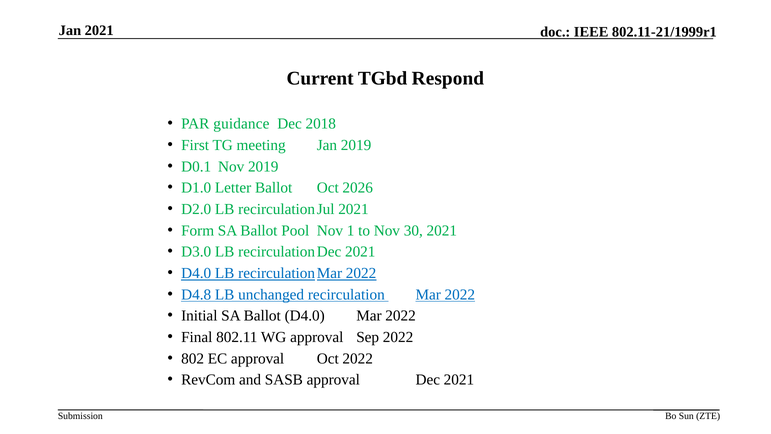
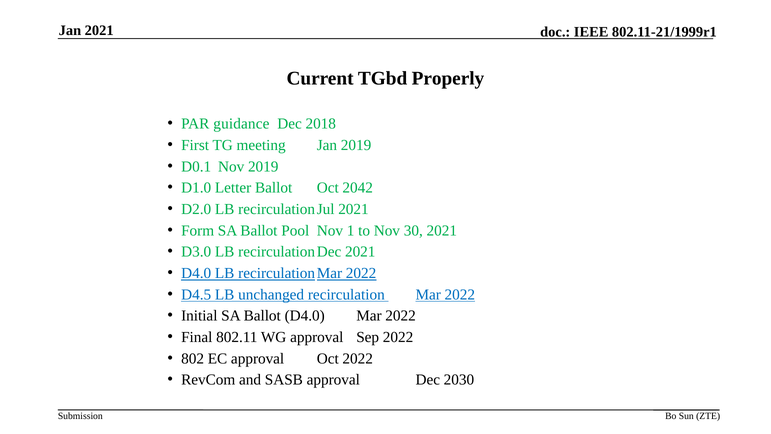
Respond: Respond -> Properly (448, 78)
2026: 2026 -> 2042 (358, 188)
D4.8: D4.8 -> D4.5 (196, 294)
Dec 2021: 2021 -> 2030 (459, 380)
